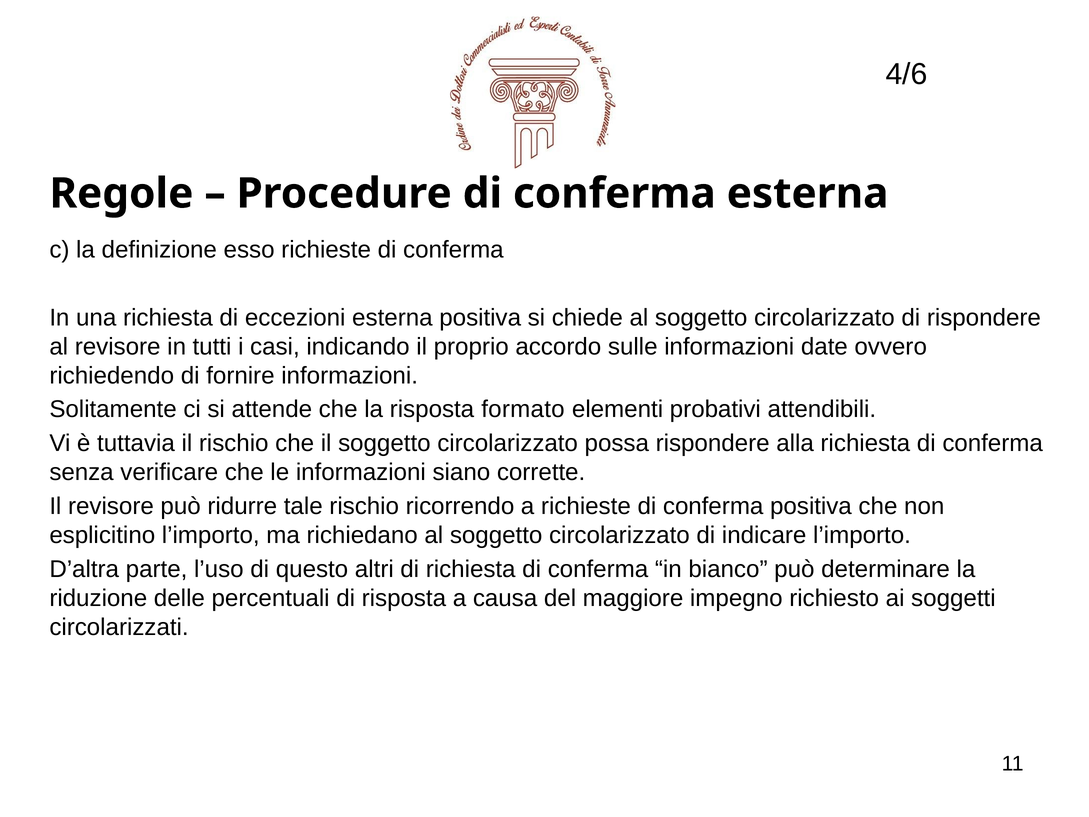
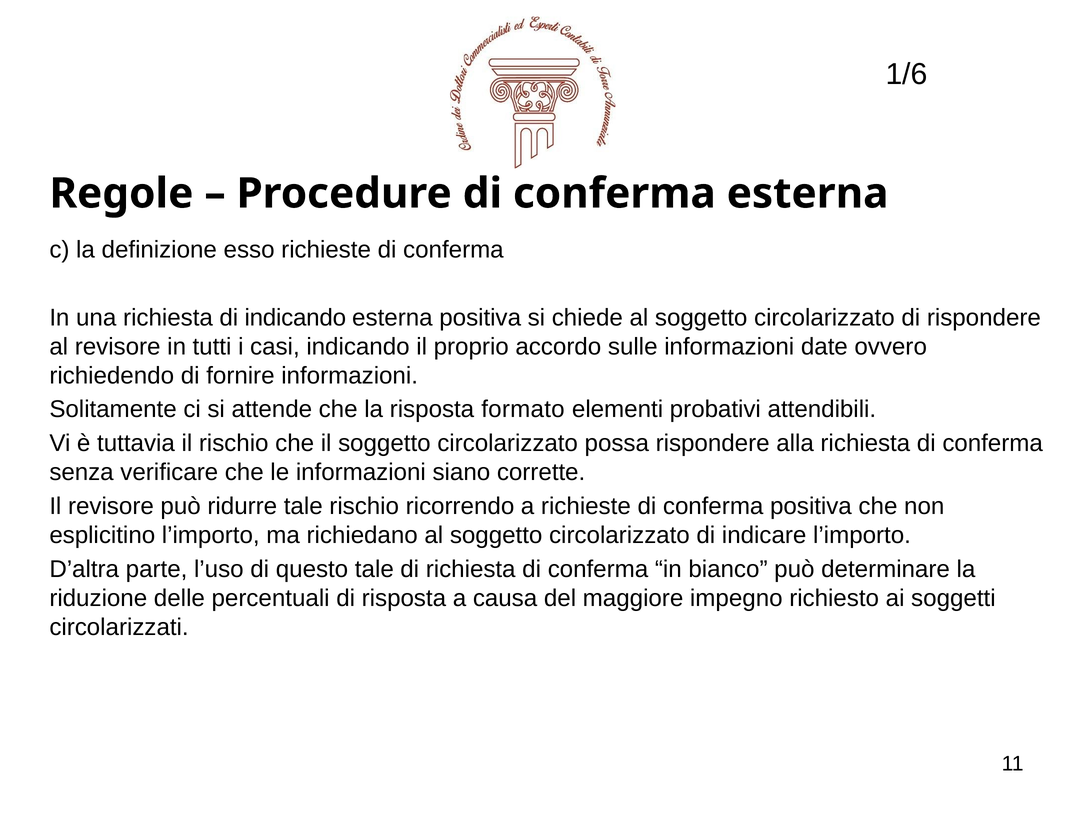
4/6: 4/6 -> 1/6 (907, 74)
di eccezioni: eccezioni -> indicando (295, 317)
questo altri: altri -> tale (374, 569)
